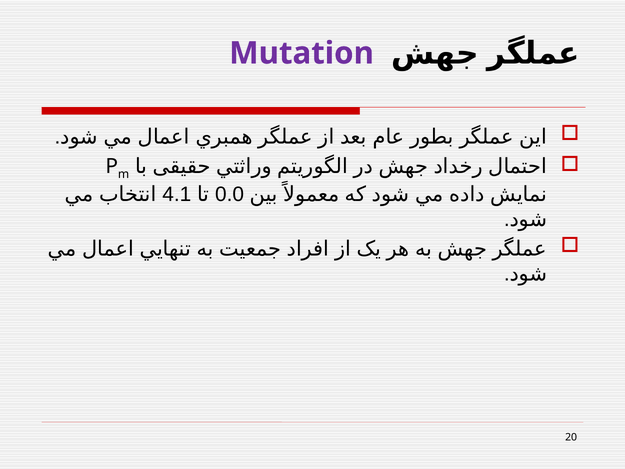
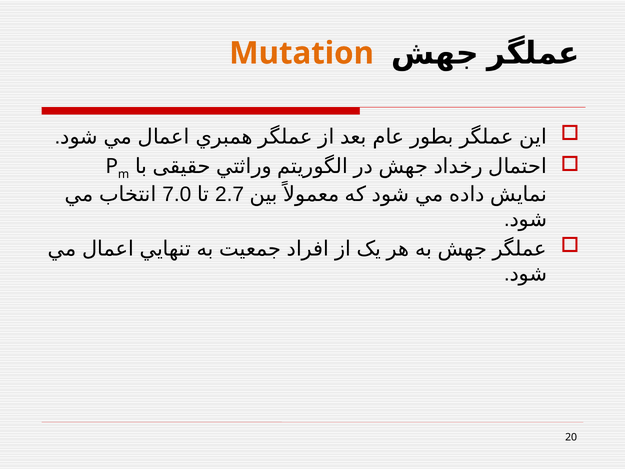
Mutation colour: purple -> orange (302, 53)
4.1: 4.1 -> 7.0 (177, 194)
0.0: 0.0 -> 2.7 (230, 194)
